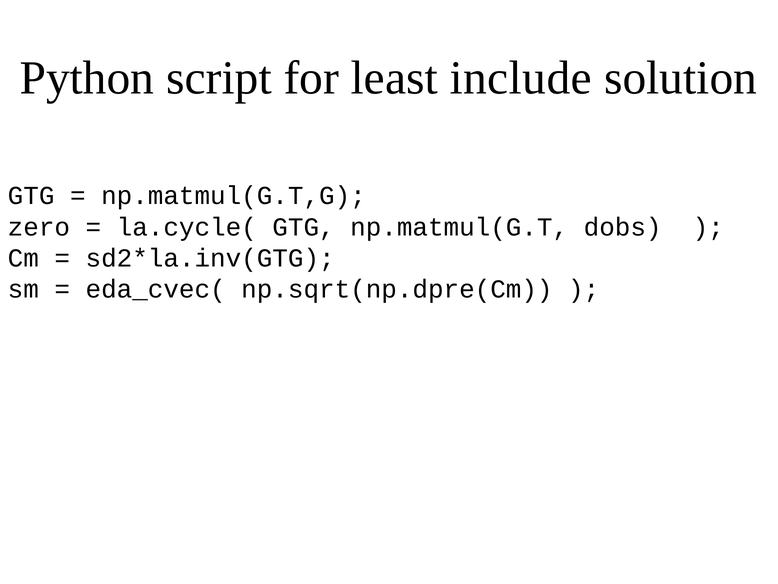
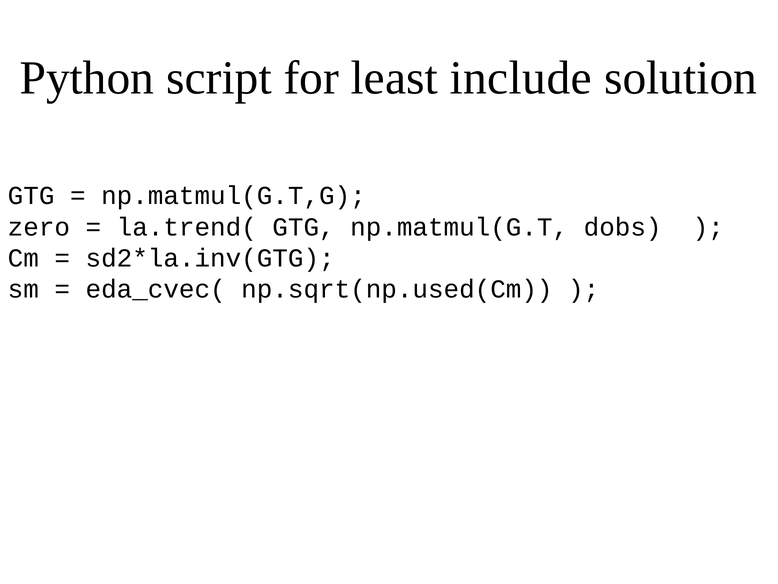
la.cycle(: la.cycle( -> la.trend( (187, 227)
np.sqrt(np.dpre(Cm: np.sqrt(np.dpre(Cm -> np.sqrt(np.used(Cm (397, 289)
